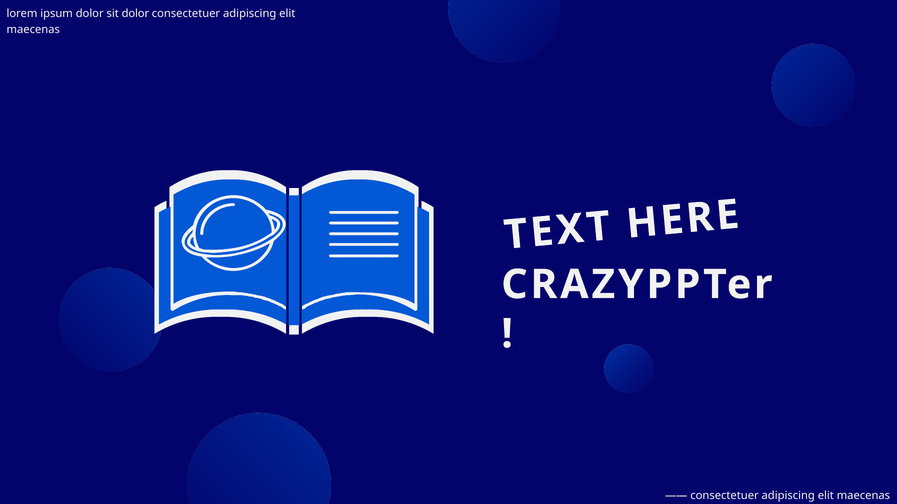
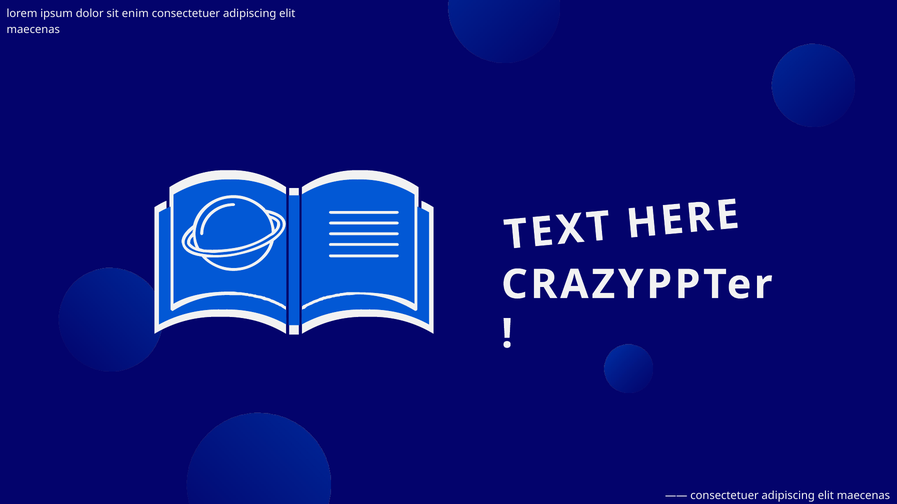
sit dolor: dolor -> enim (135, 13)
